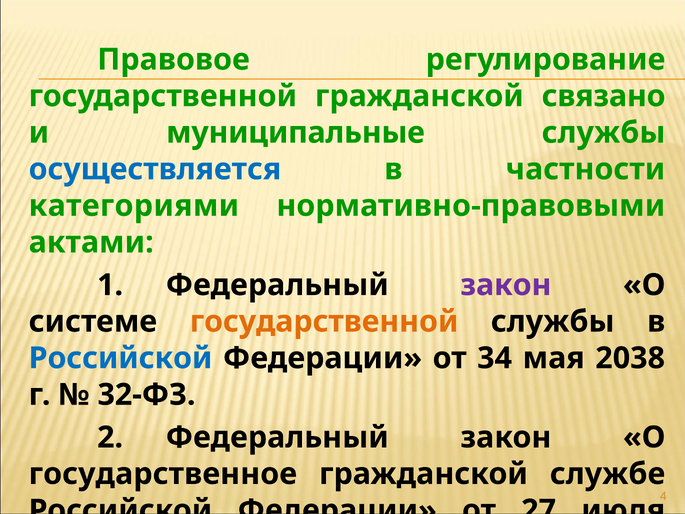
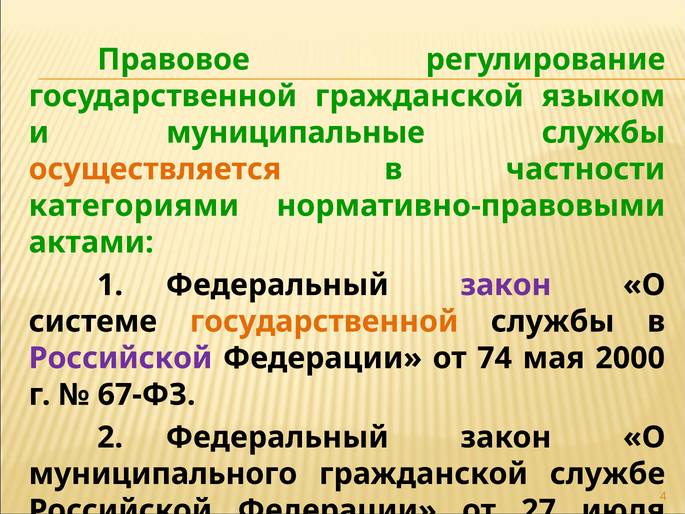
связано: связано -> языком (603, 96)
осуществляется colour: blue -> orange (155, 169)
Российской colour: blue -> purple (121, 358)
34: 34 -> 74 (495, 358)
2038: 2038 -> 2000 (630, 358)
32-ФЗ: 32-ФЗ -> 67-ФЗ (147, 395)
государственное: государственное -> муниципального (163, 474)
